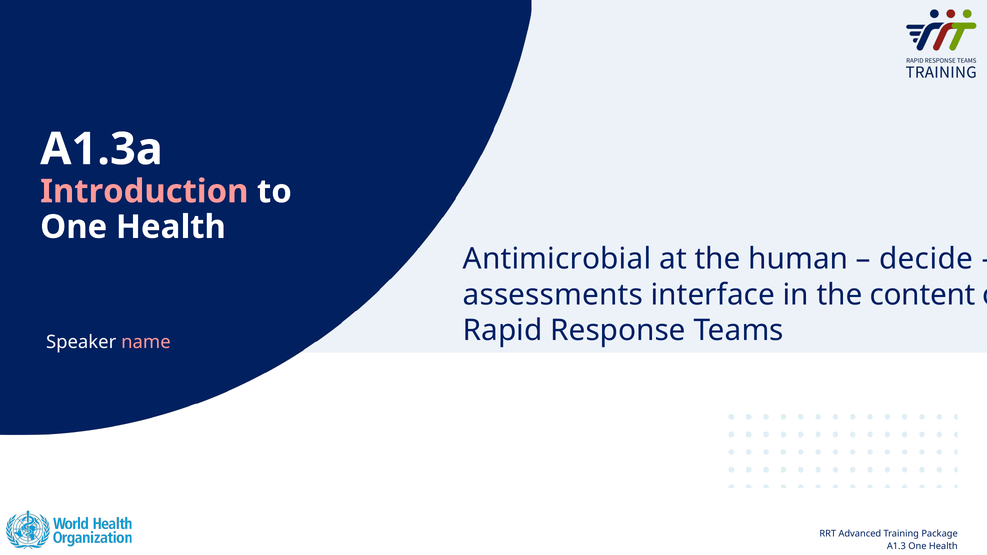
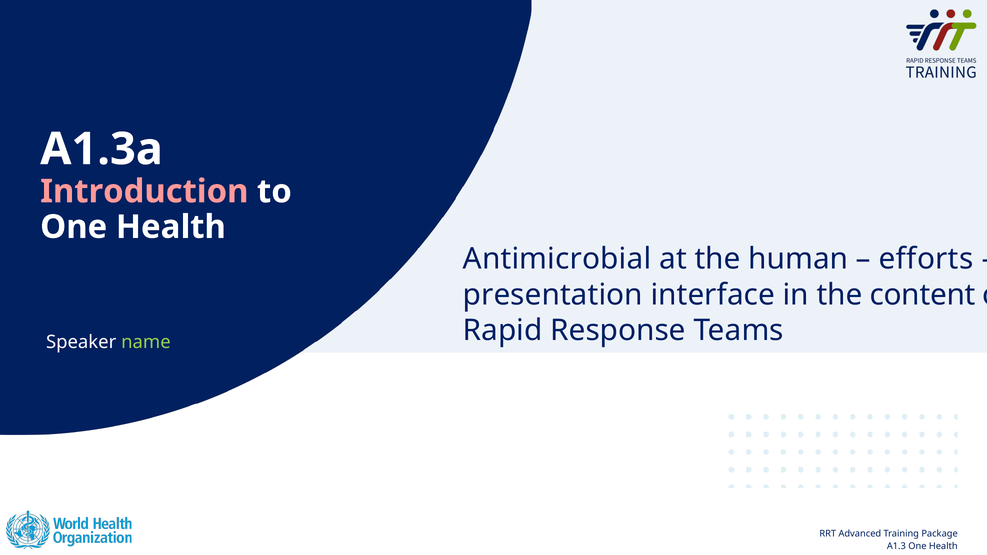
decide: decide -> efforts (926, 259)
assessments: assessments -> presentation (553, 295)
name colour: pink -> light green (146, 342)
